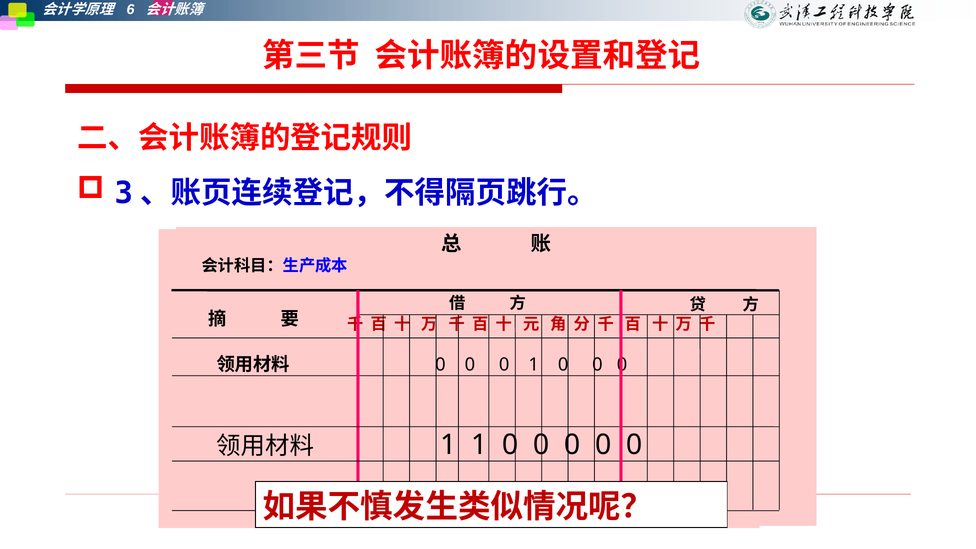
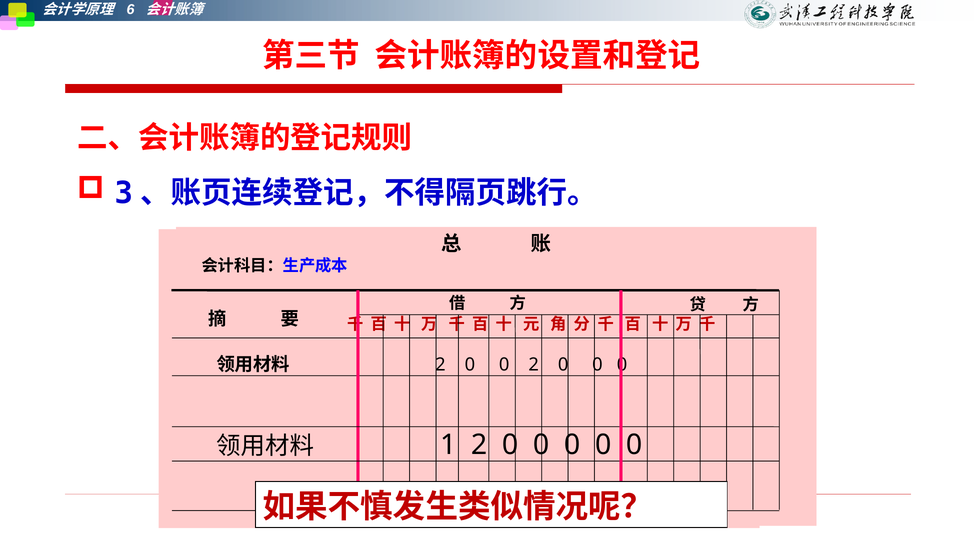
0: 0 -> 2 (440, 365)
0 1: 1 -> 2 (534, 365)
1 1: 1 -> 2 (479, 445)
